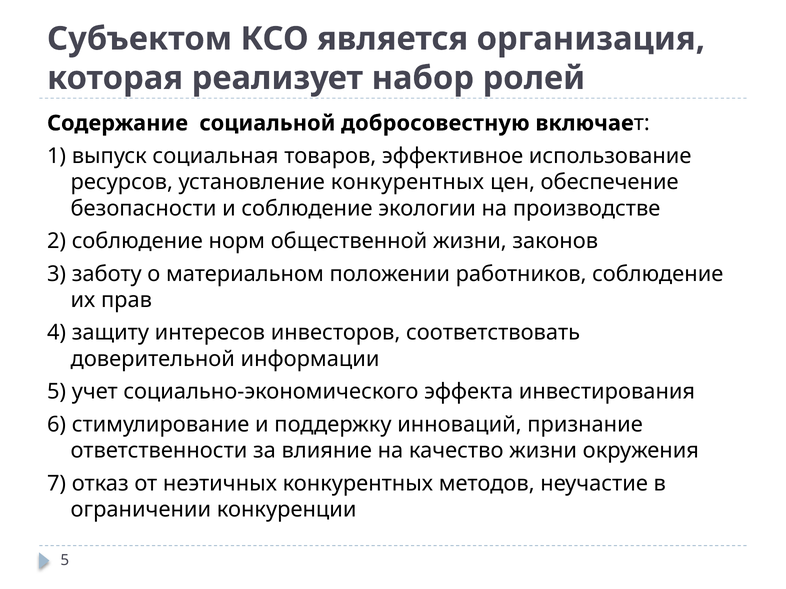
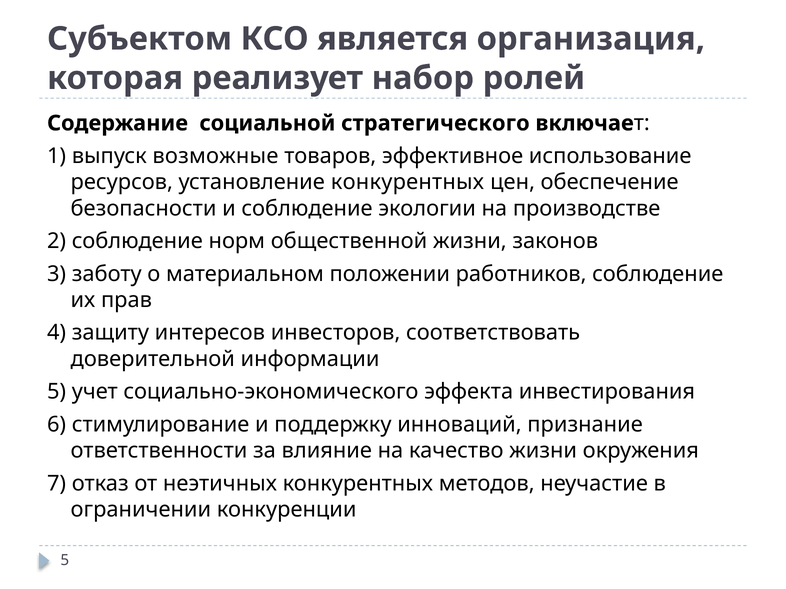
добросовестную: добросовестную -> стратегического (435, 123)
социальная: социальная -> возможные (215, 156)
